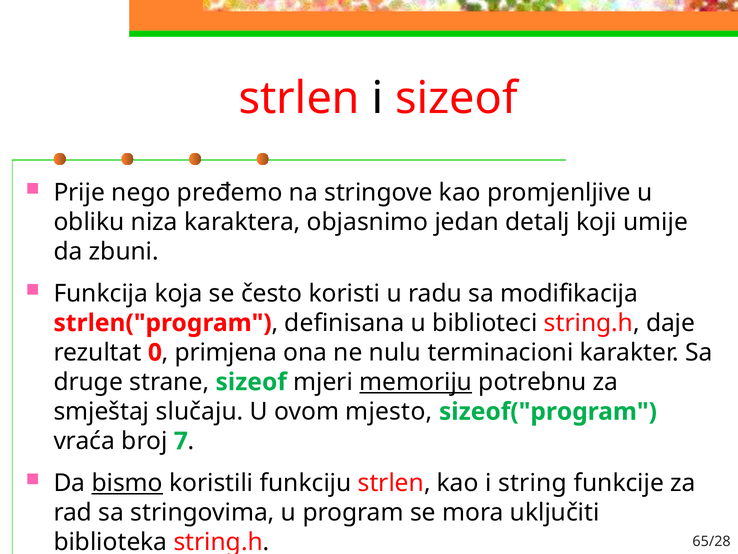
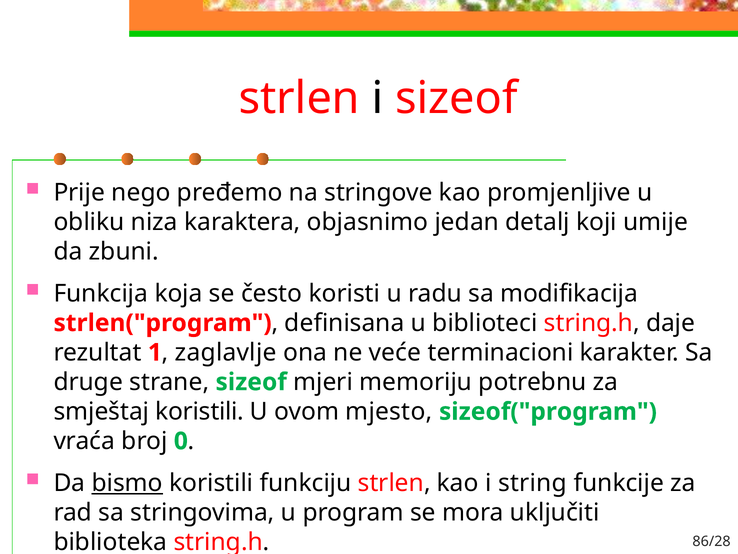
0: 0 -> 1 (155, 352)
primjena: primjena -> zaglavlje (226, 352)
nulu: nulu -> veće (395, 352)
memoriju underline: present -> none (416, 382)
smještaj slučaju: slučaju -> koristili (200, 411)
7: 7 -> 0 (181, 441)
65/28: 65/28 -> 86/28 (712, 541)
